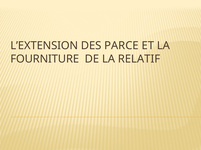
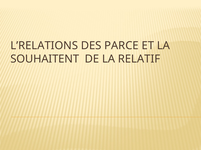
L’EXTENSION: L’EXTENSION -> L’RELATIONS (44, 46)
FOURNITURE: FOURNITURE -> SOUHAITENT (45, 59)
